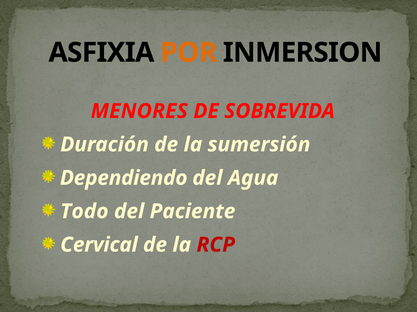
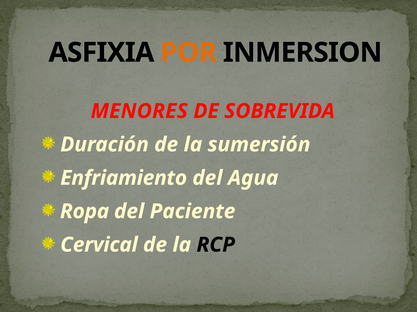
Dependiendo: Dependiendo -> Enfriamiento (124, 178)
Todo: Todo -> Ropa (85, 212)
RCP colour: red -> black (216, 245)
